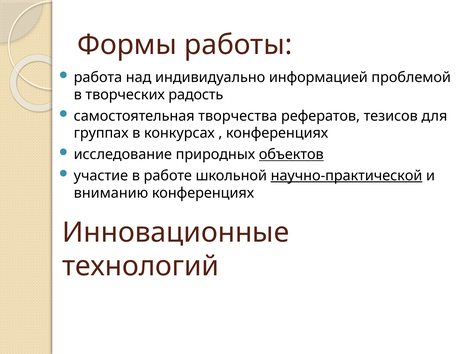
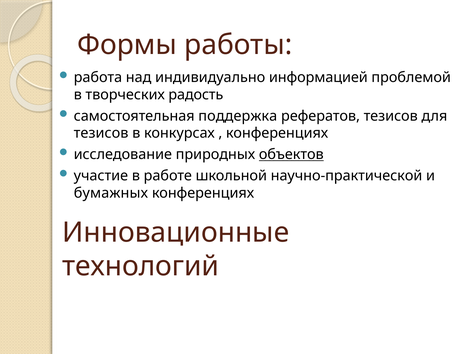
творчества: творчества -> поддержка (238, 116)
группах: группах -> тезисов (101, 133)
научно-практической underline: present -> none (347, 176)
вниманию: вниманию -> бумажных (111, 193)
